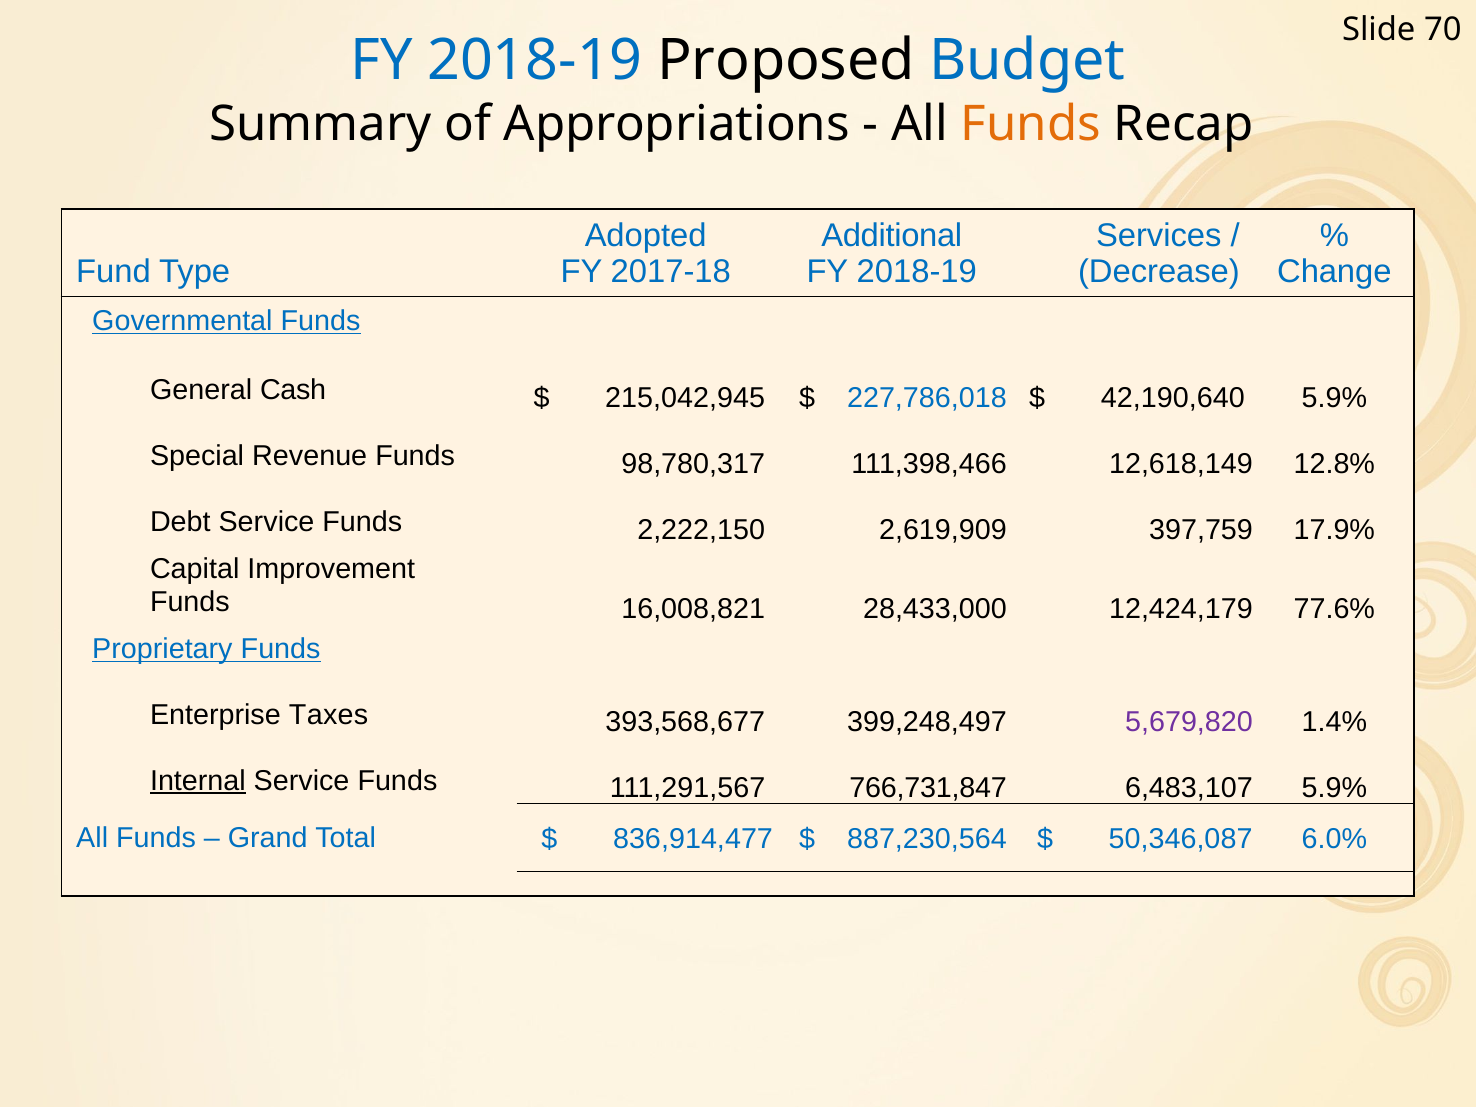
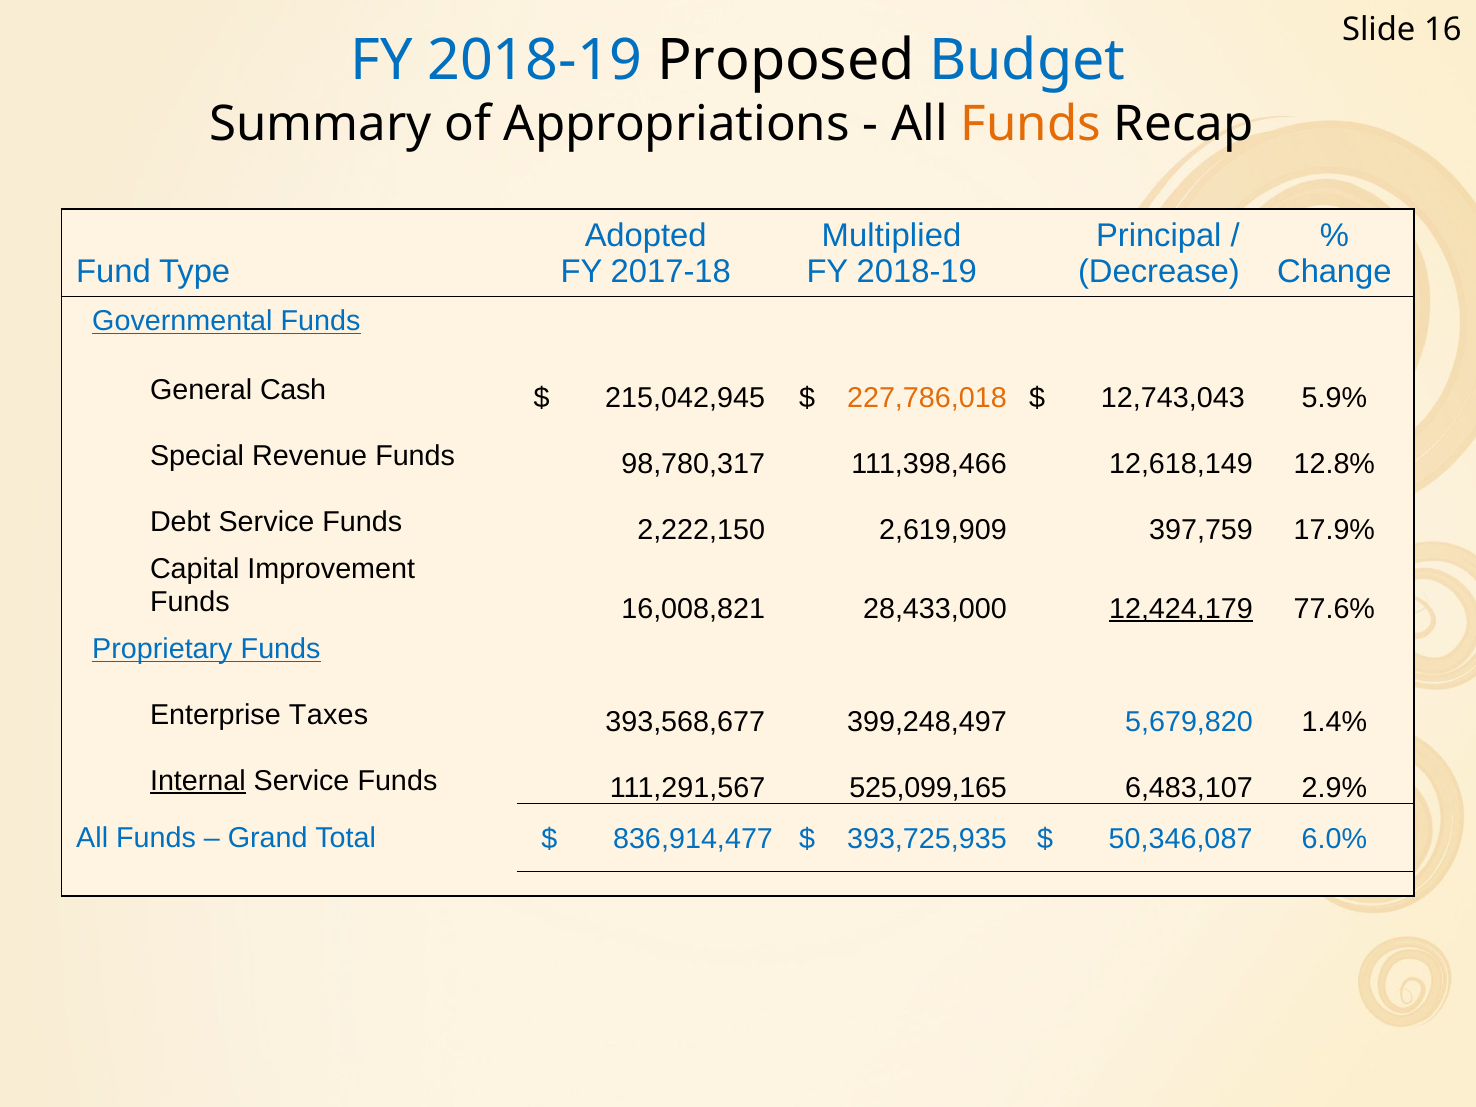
70: 70 -> 16 (1443, 29)
Additional: Additional -> Multiplied (892, 235)
Services: Services -> Principal (1159, 235)
227,786,018 colour: blue -> orange (927, 398)
42,190,640: 42,190,640 -> 12,743,043 (1173, 398)
12,424,179 underline: none -> present (1181, 609)
5,679,820 colour: purple -> blue (1189, 722)
766,731,847: 766,731,847 -> 525,099,165 (928, 788)
6,483,107 5.9%: 5.9% -> 2.9% (1334, 788)
887,230,564: 887,230,564 -> 393,725,935 (927, 839)
